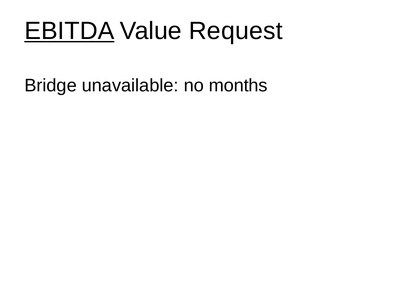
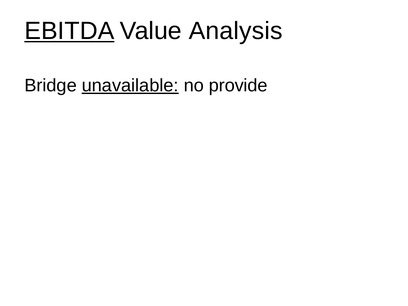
Request: Request -> Analysis (236, 31)
unavailable underline: none -> present (130, 86)
months: months -> provide (238, 86)
